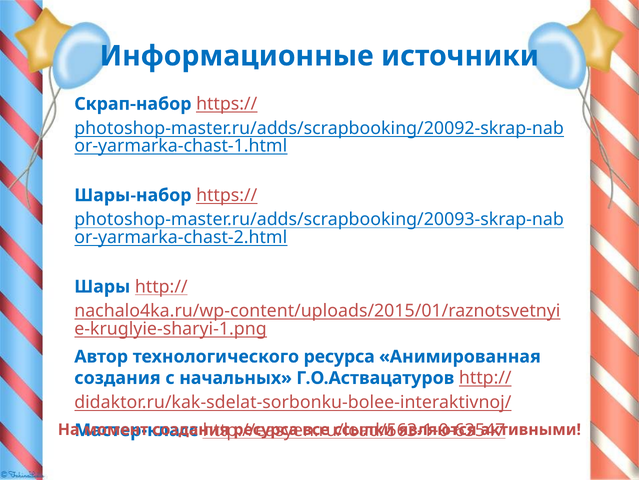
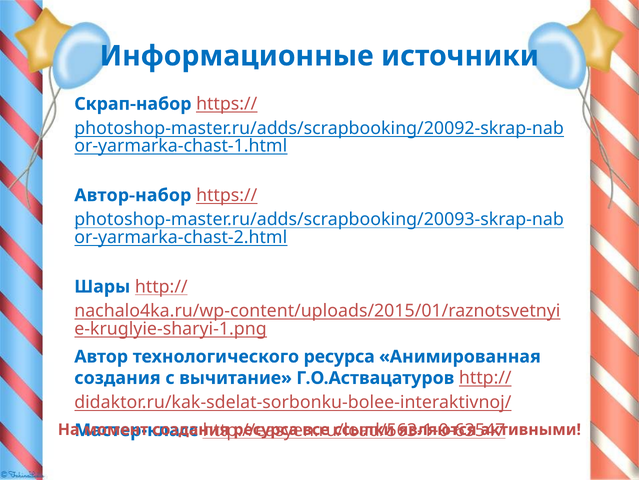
Шары-набор: Шары-набор -> Автор-набор (133, 195)
начальных: начальных -> вычитание (236, 377)
